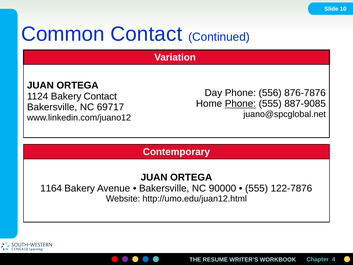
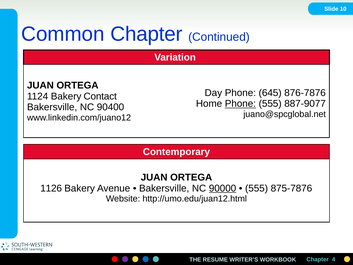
Common Contact: Contact -> Chapter (146, 34)
556: 556 -> 645 (270, 93)
887-9085: 887-9085 -> 887-9077 (305, 104)
69717: 69717 -> 90400 (110, 107)
1164: 1164 -> 1126 (51, 188)
90000 underline: none -> present (223, 188)
122-7876: 122-7876 -> 875-7876 (291, 188)
